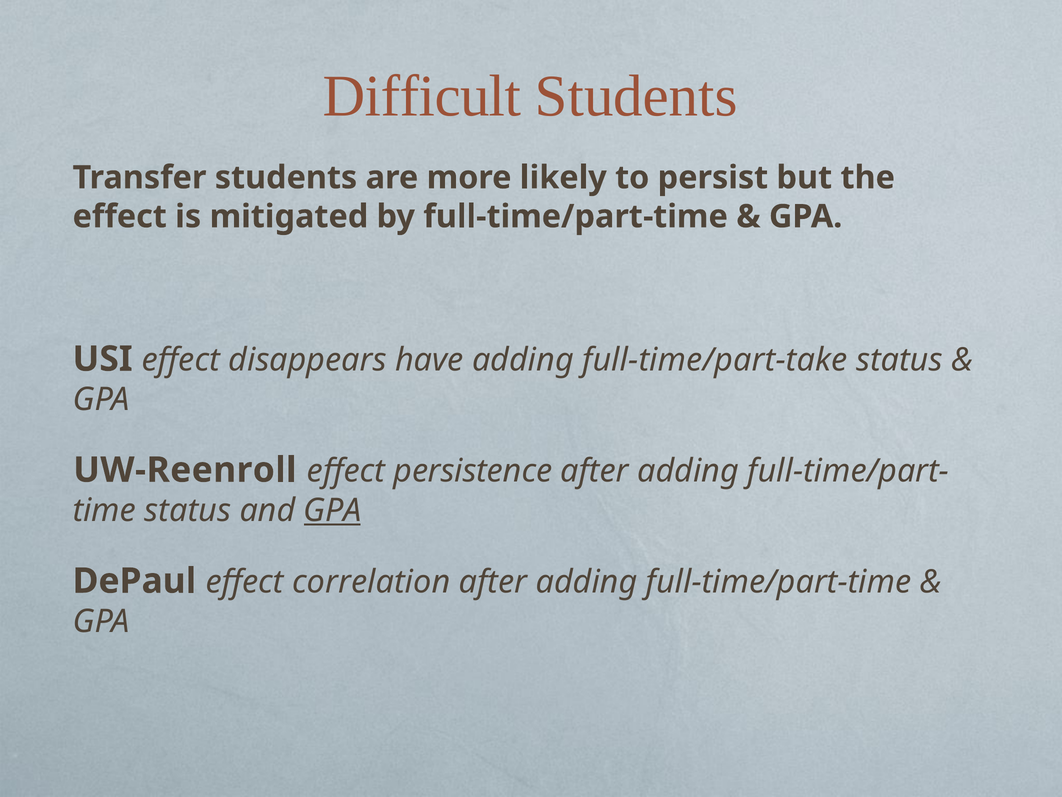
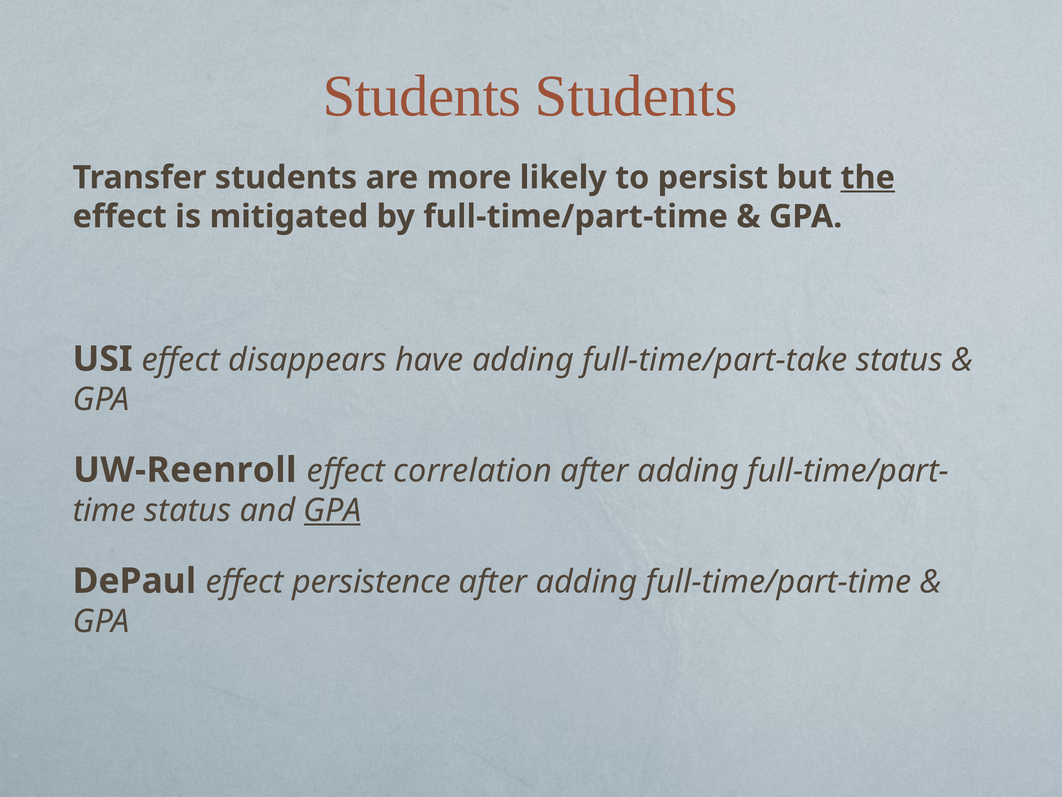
Difficult: Difficult -> Students (422, 96)
the underline: none -> present (868, 177)
persistence: persistence -> correlation (473, 471)
correlation: correlation -> persistence (371, 582)
